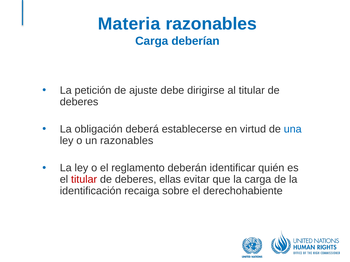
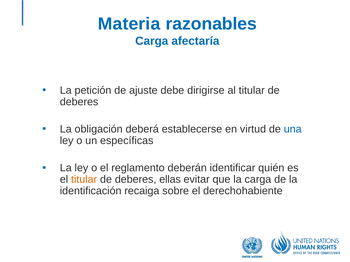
deberían: deberían -> afectaría (195, 41)
un razonables: razonables -> específicas (127, 141)
titular colour: red -> orange (84, 180)
